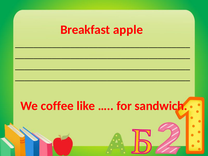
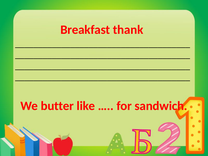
apple: apple -> thank (128, 30)
coffee: coffee -> butter (57, 106)
